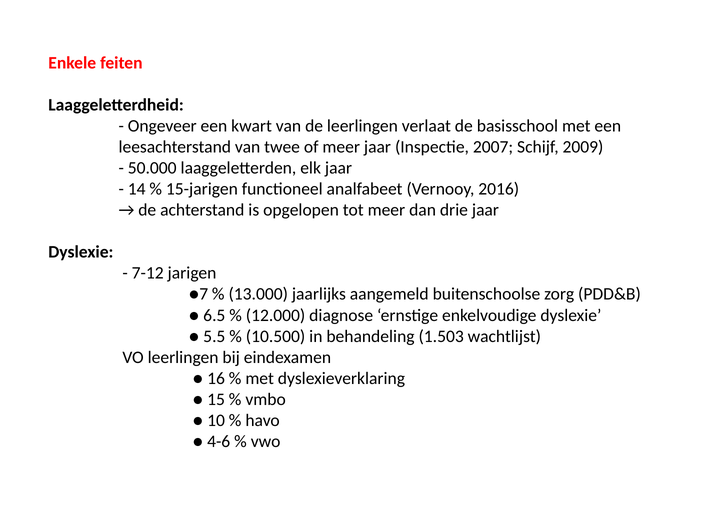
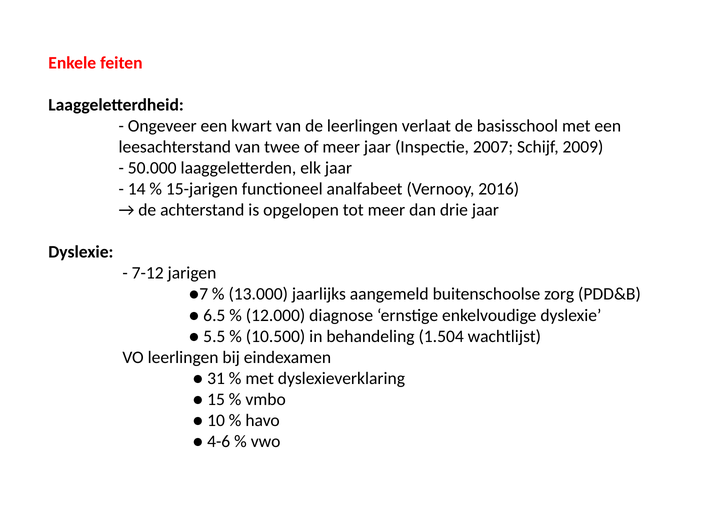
1.503: 1.503 -> 1.504 (441, 337)
16: 16 -> 31 (216, 379)
